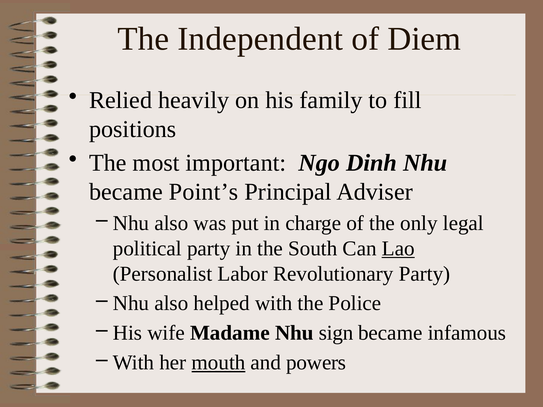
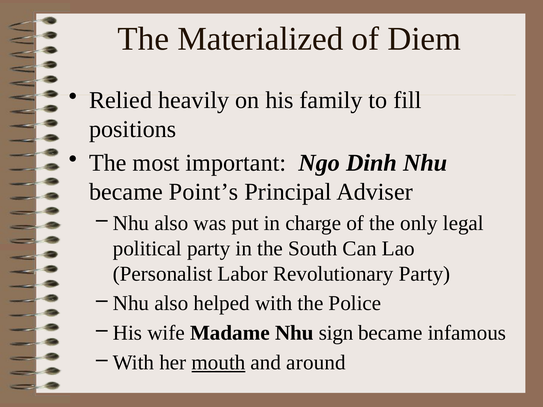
Independent: Independent -> Materialized (260, 39)
Lao underline: present -> none (398, 249)
powers: powers -> around (316, 363)
